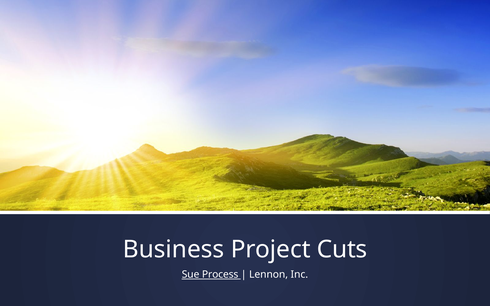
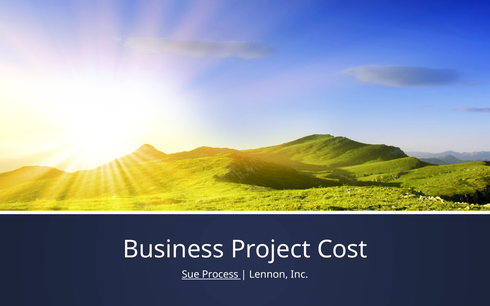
Cuts: Cuts -> Cost (342, 250)
